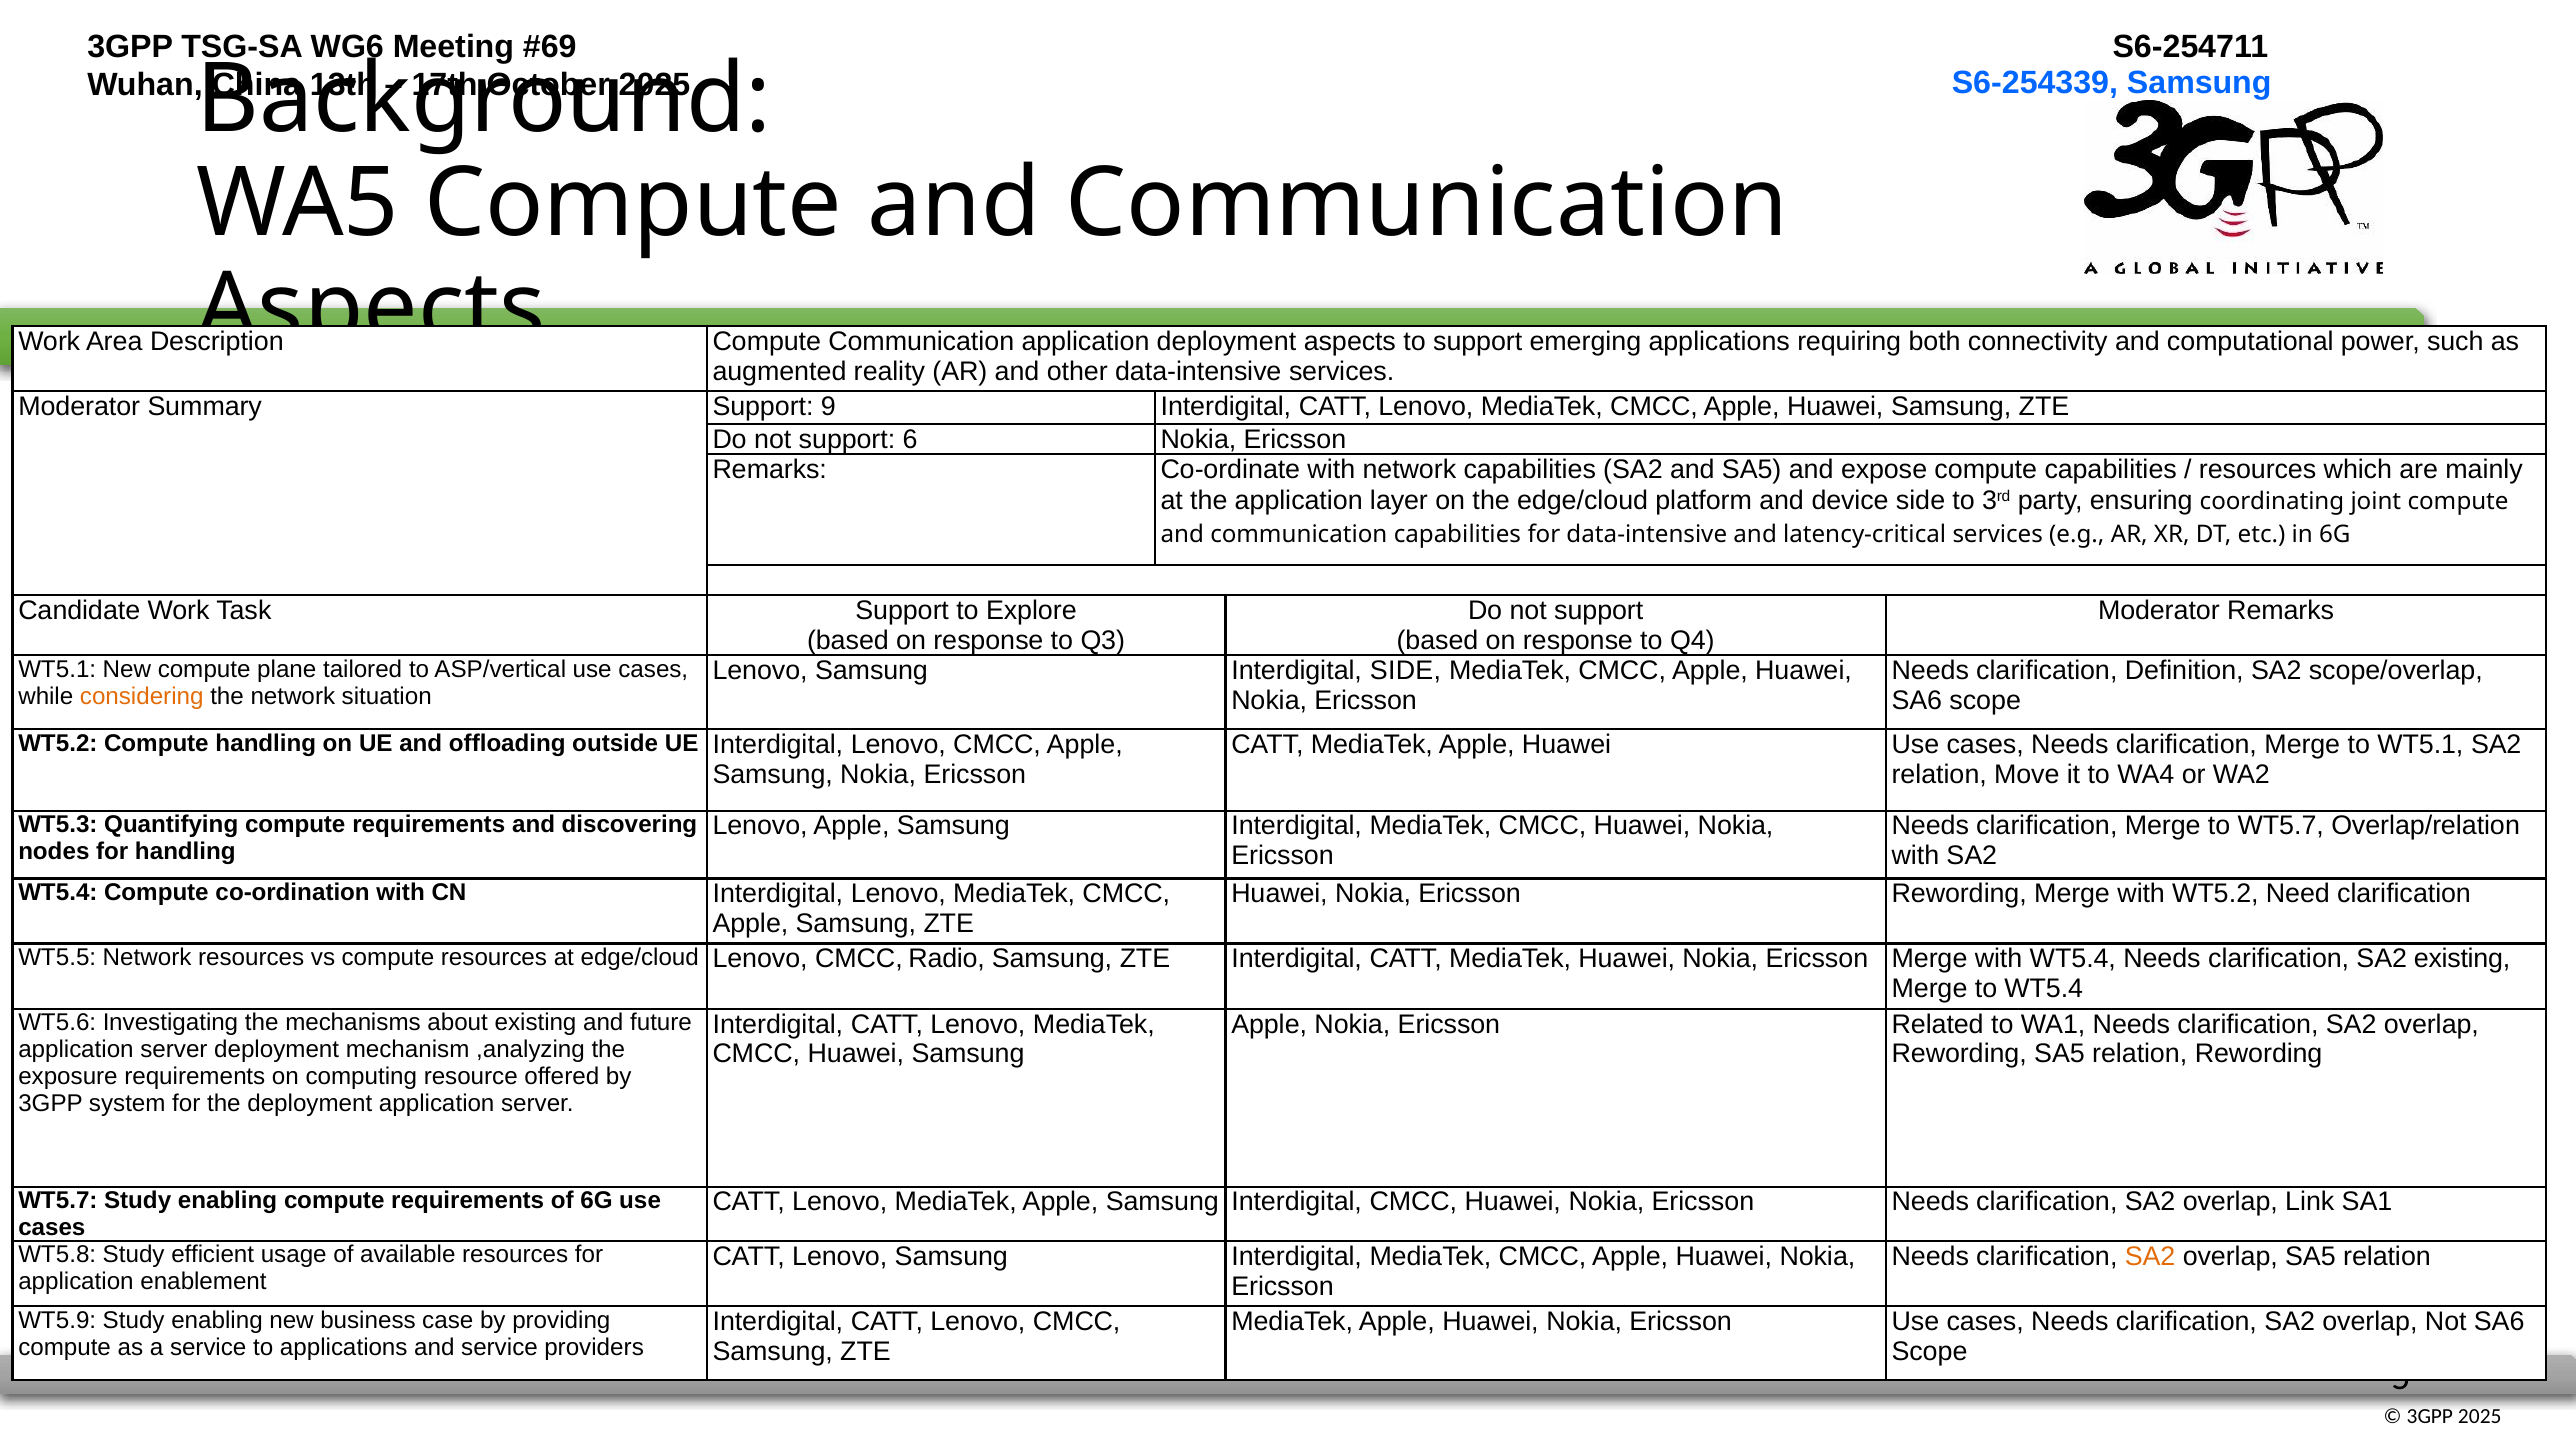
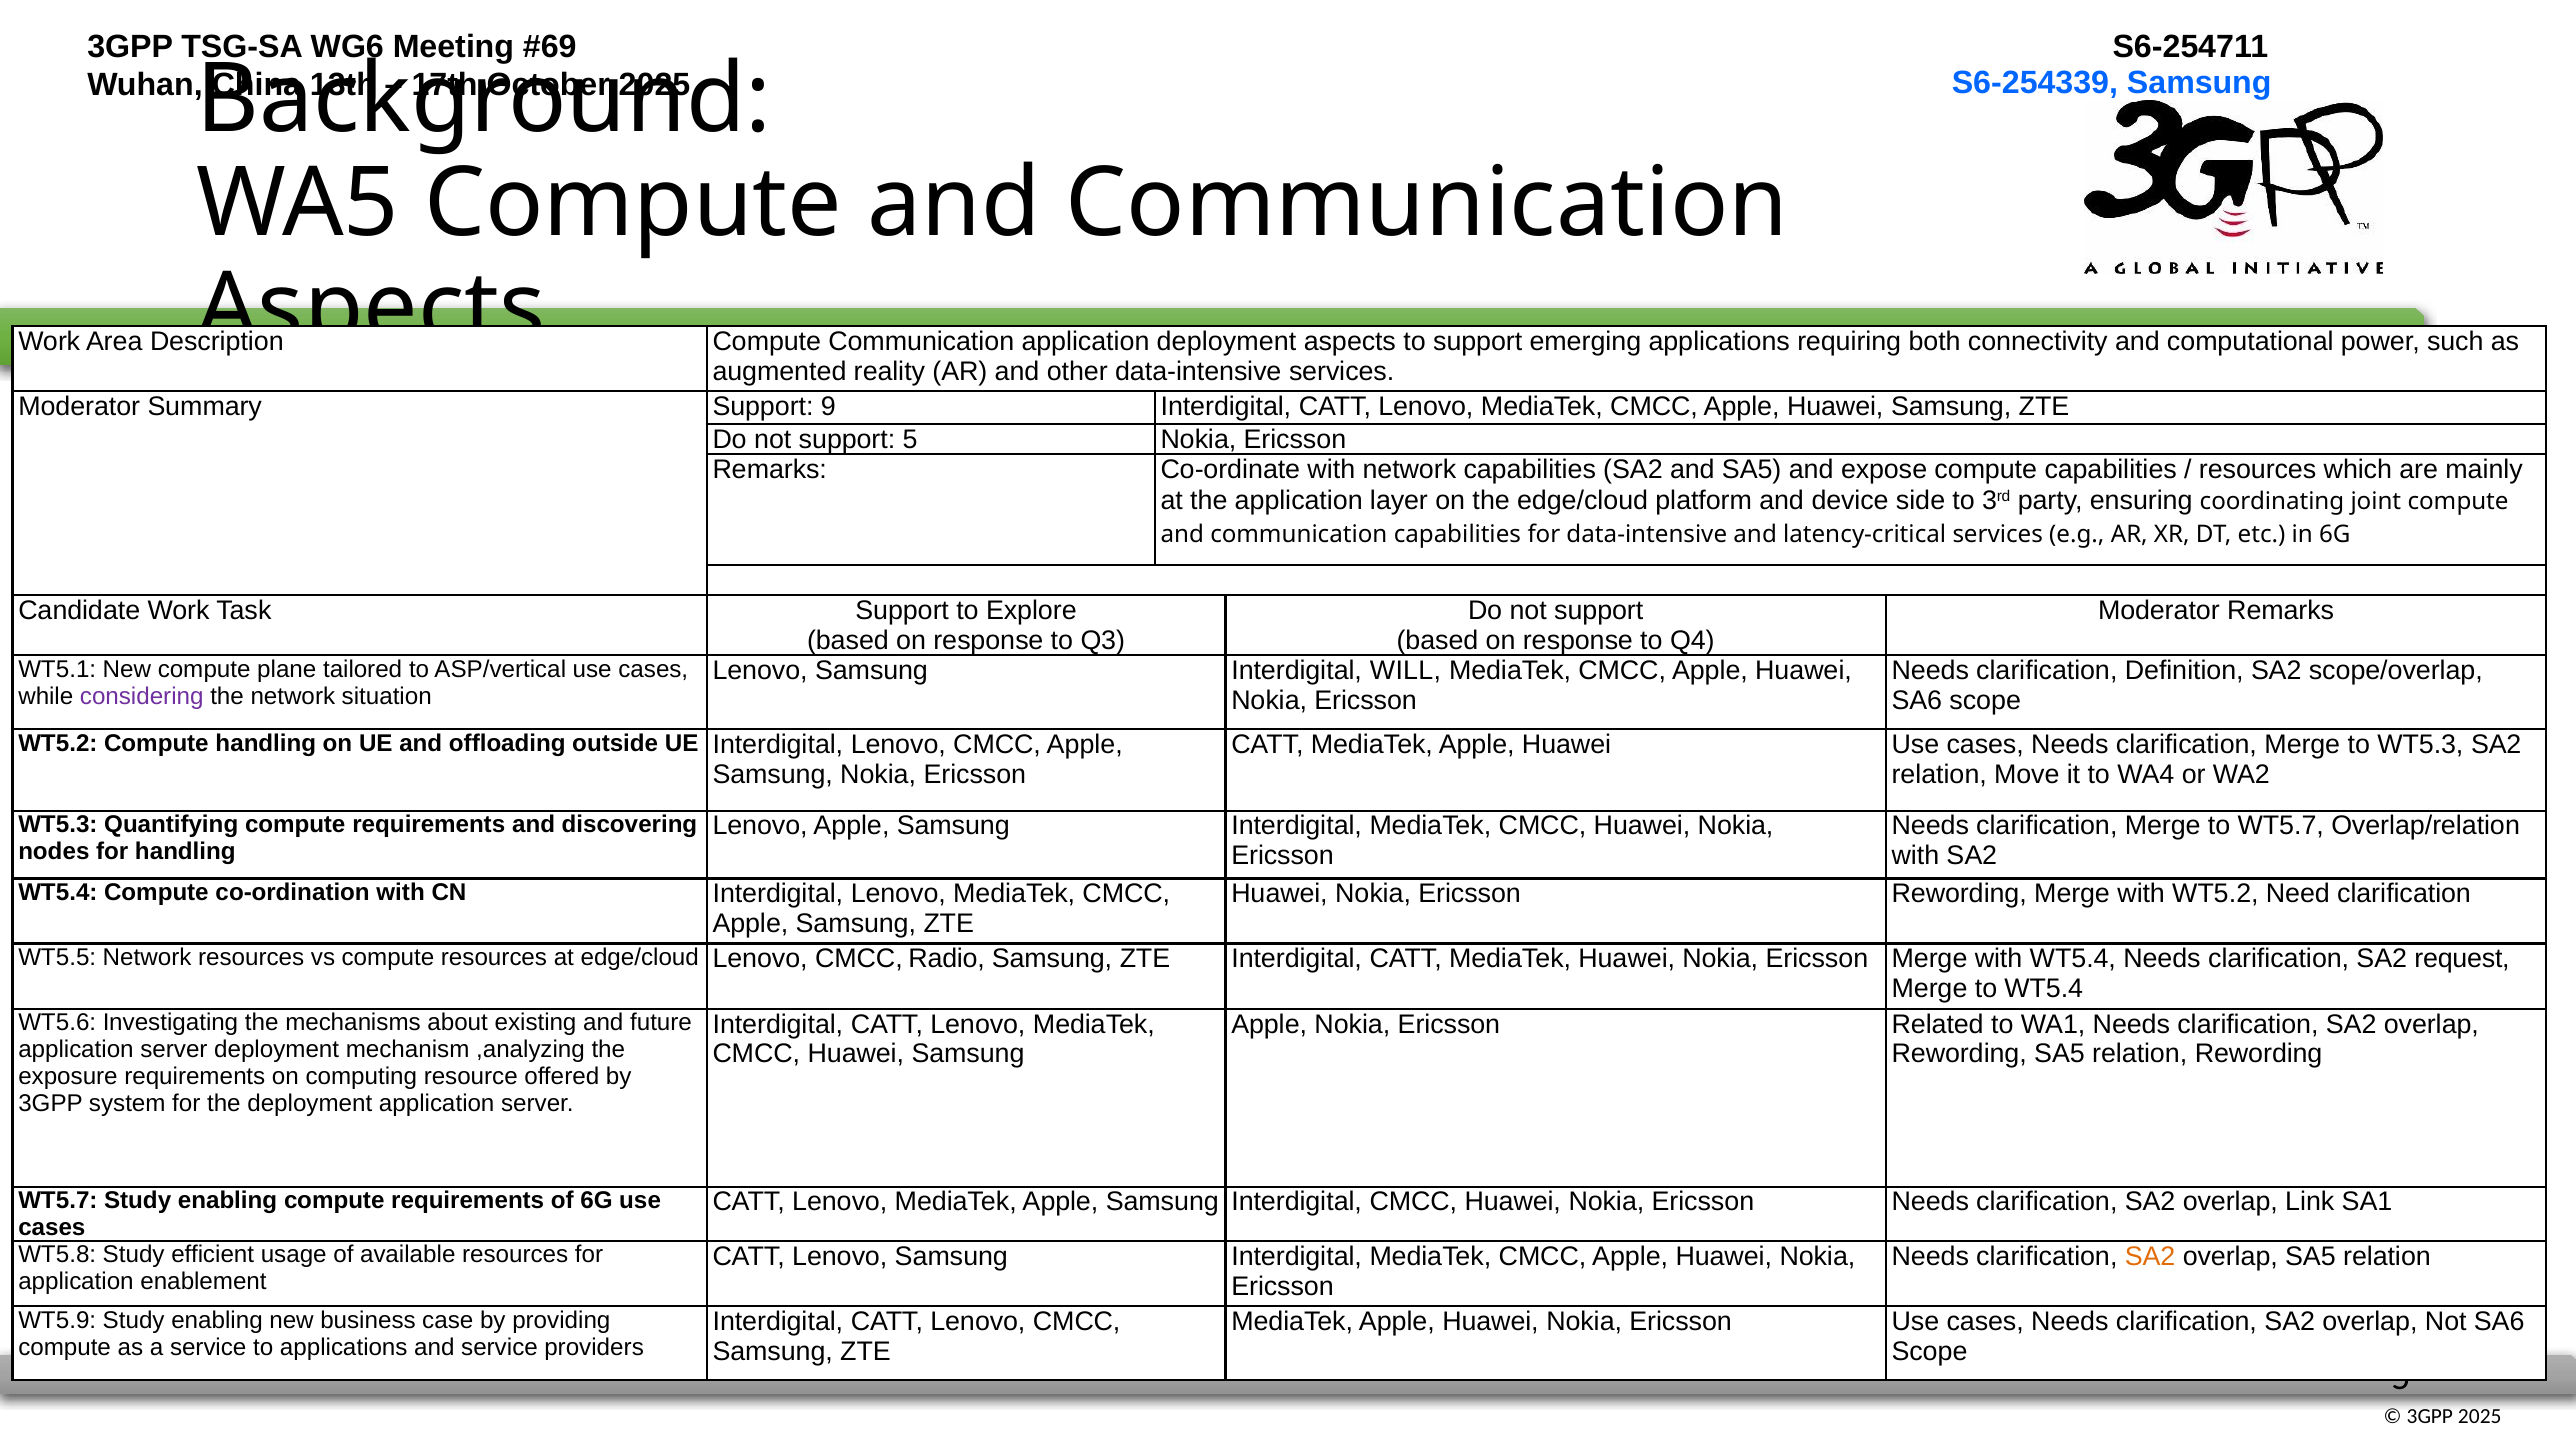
support 6: 6 -> 5 (910, 439)
Interdigital SIDE: SIDE -> WILL (1405, 670)
considering colour: orange -> purple (142, 696)
to WT5.1: WT5.1 -> WT5.3 (2420, 745)
SA2 existing: existing -> request (2462, 959)
